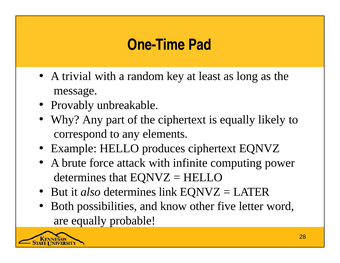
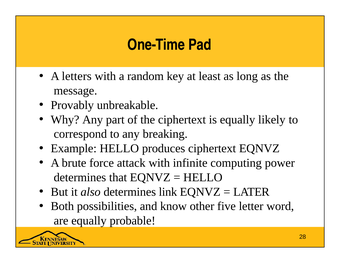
trivial: trivial -> letters (77, 76)
elements: elements -> breaking (165, 134)
